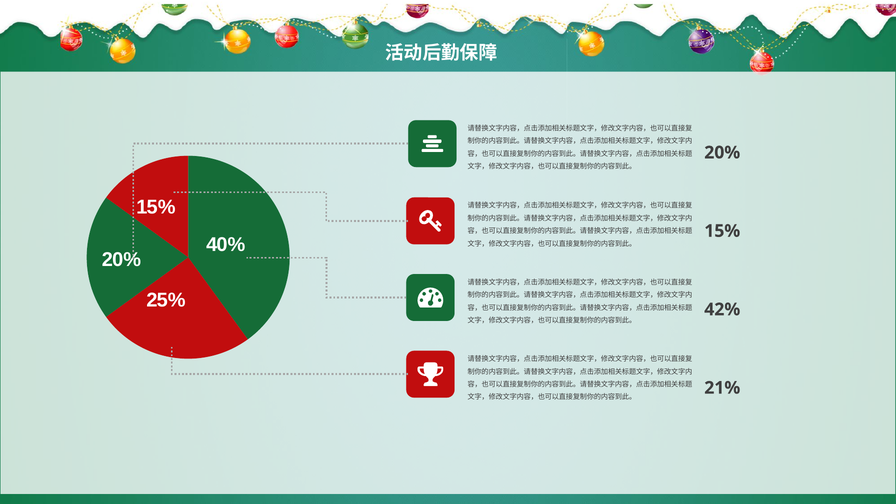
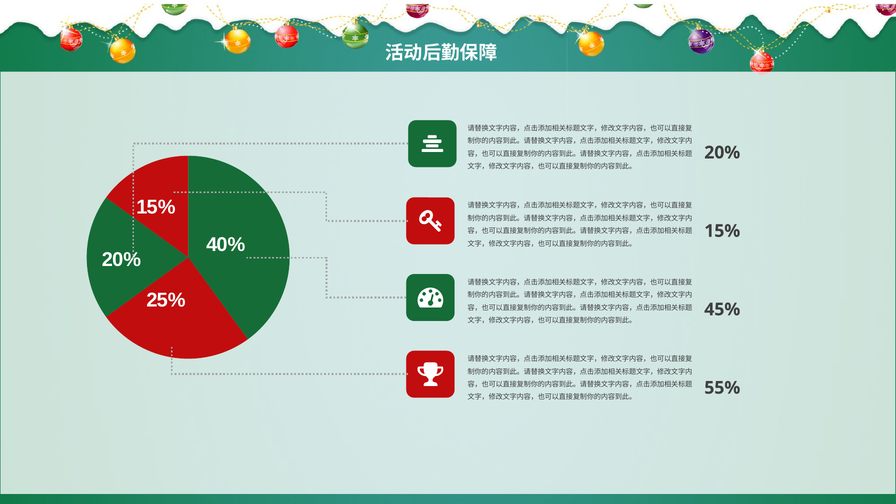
42%: 42% -> 45% (722, 309)
21%: 21% -> 55% (722, 388)
